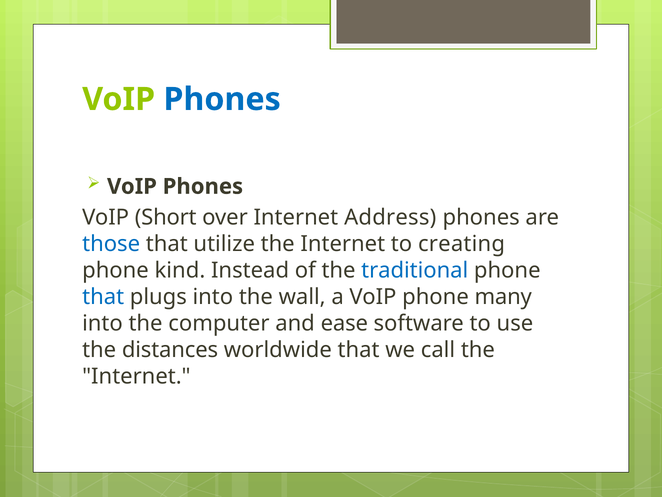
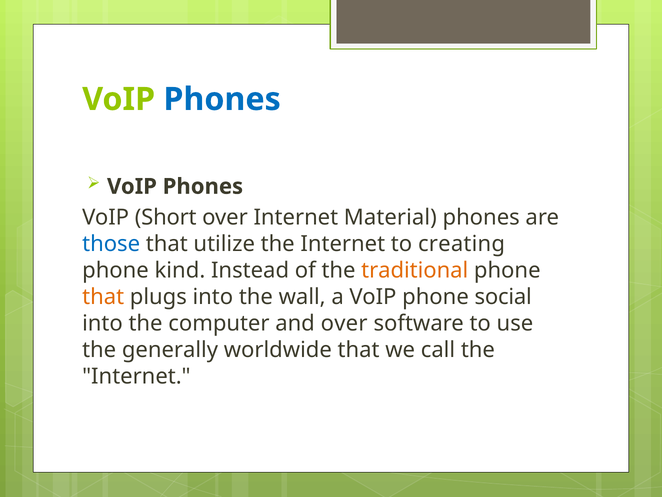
Address: Address -> Material (390, 217)
traditional colour: blue -> orange (415, 270)
that colour: blue -> orange (103, 297)
many: many -> social (503, 297)
and ease: ease -> over (344, 323)
distances: distances -> generally (170, 350)
